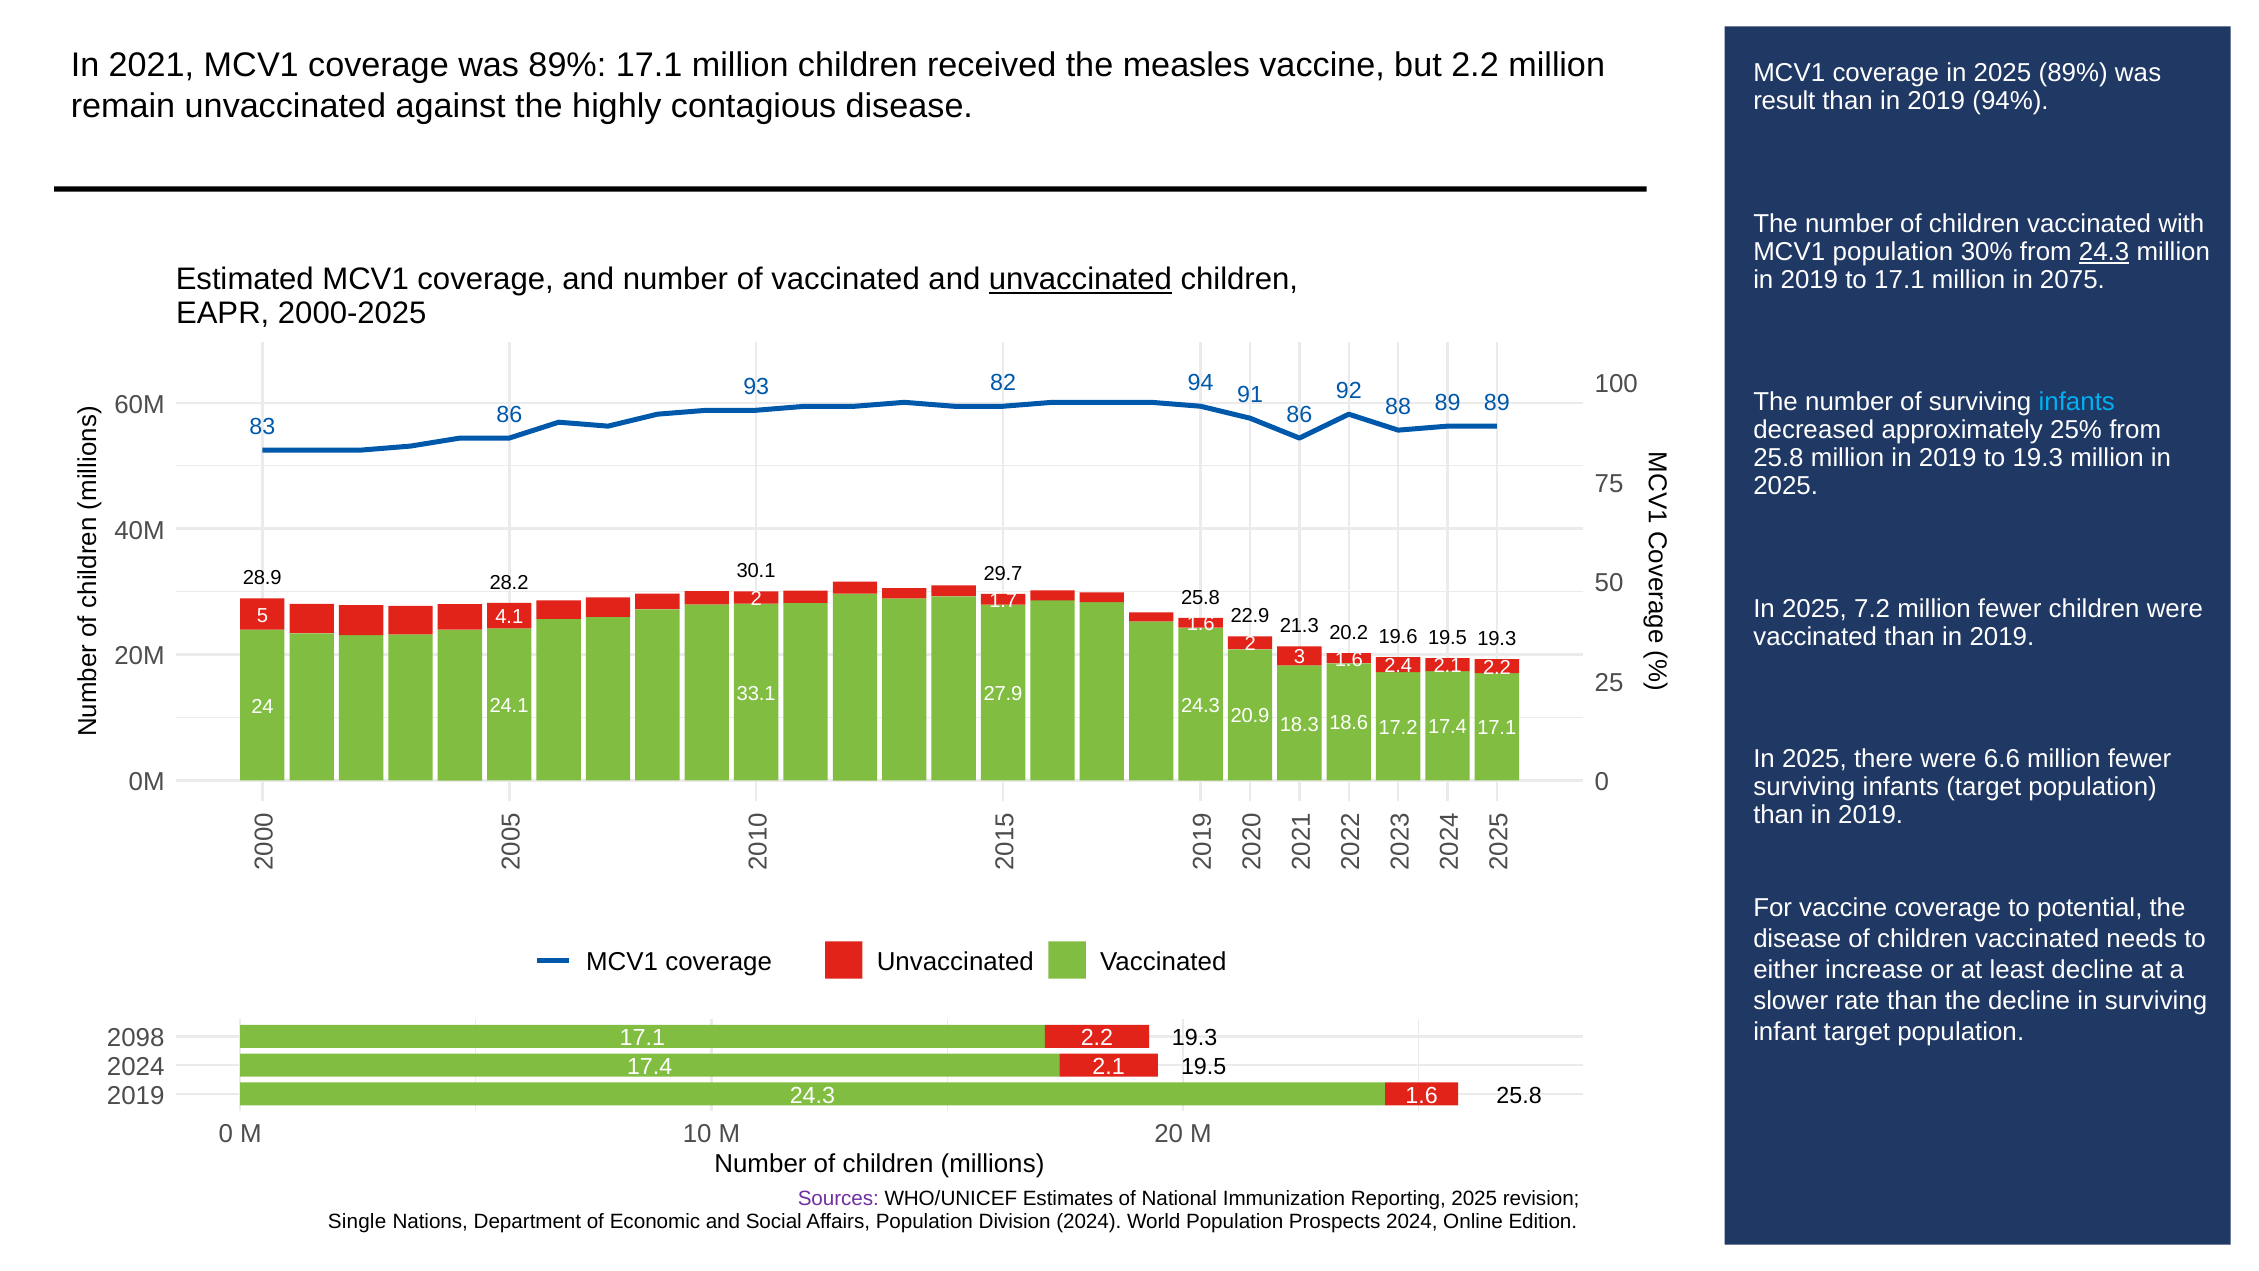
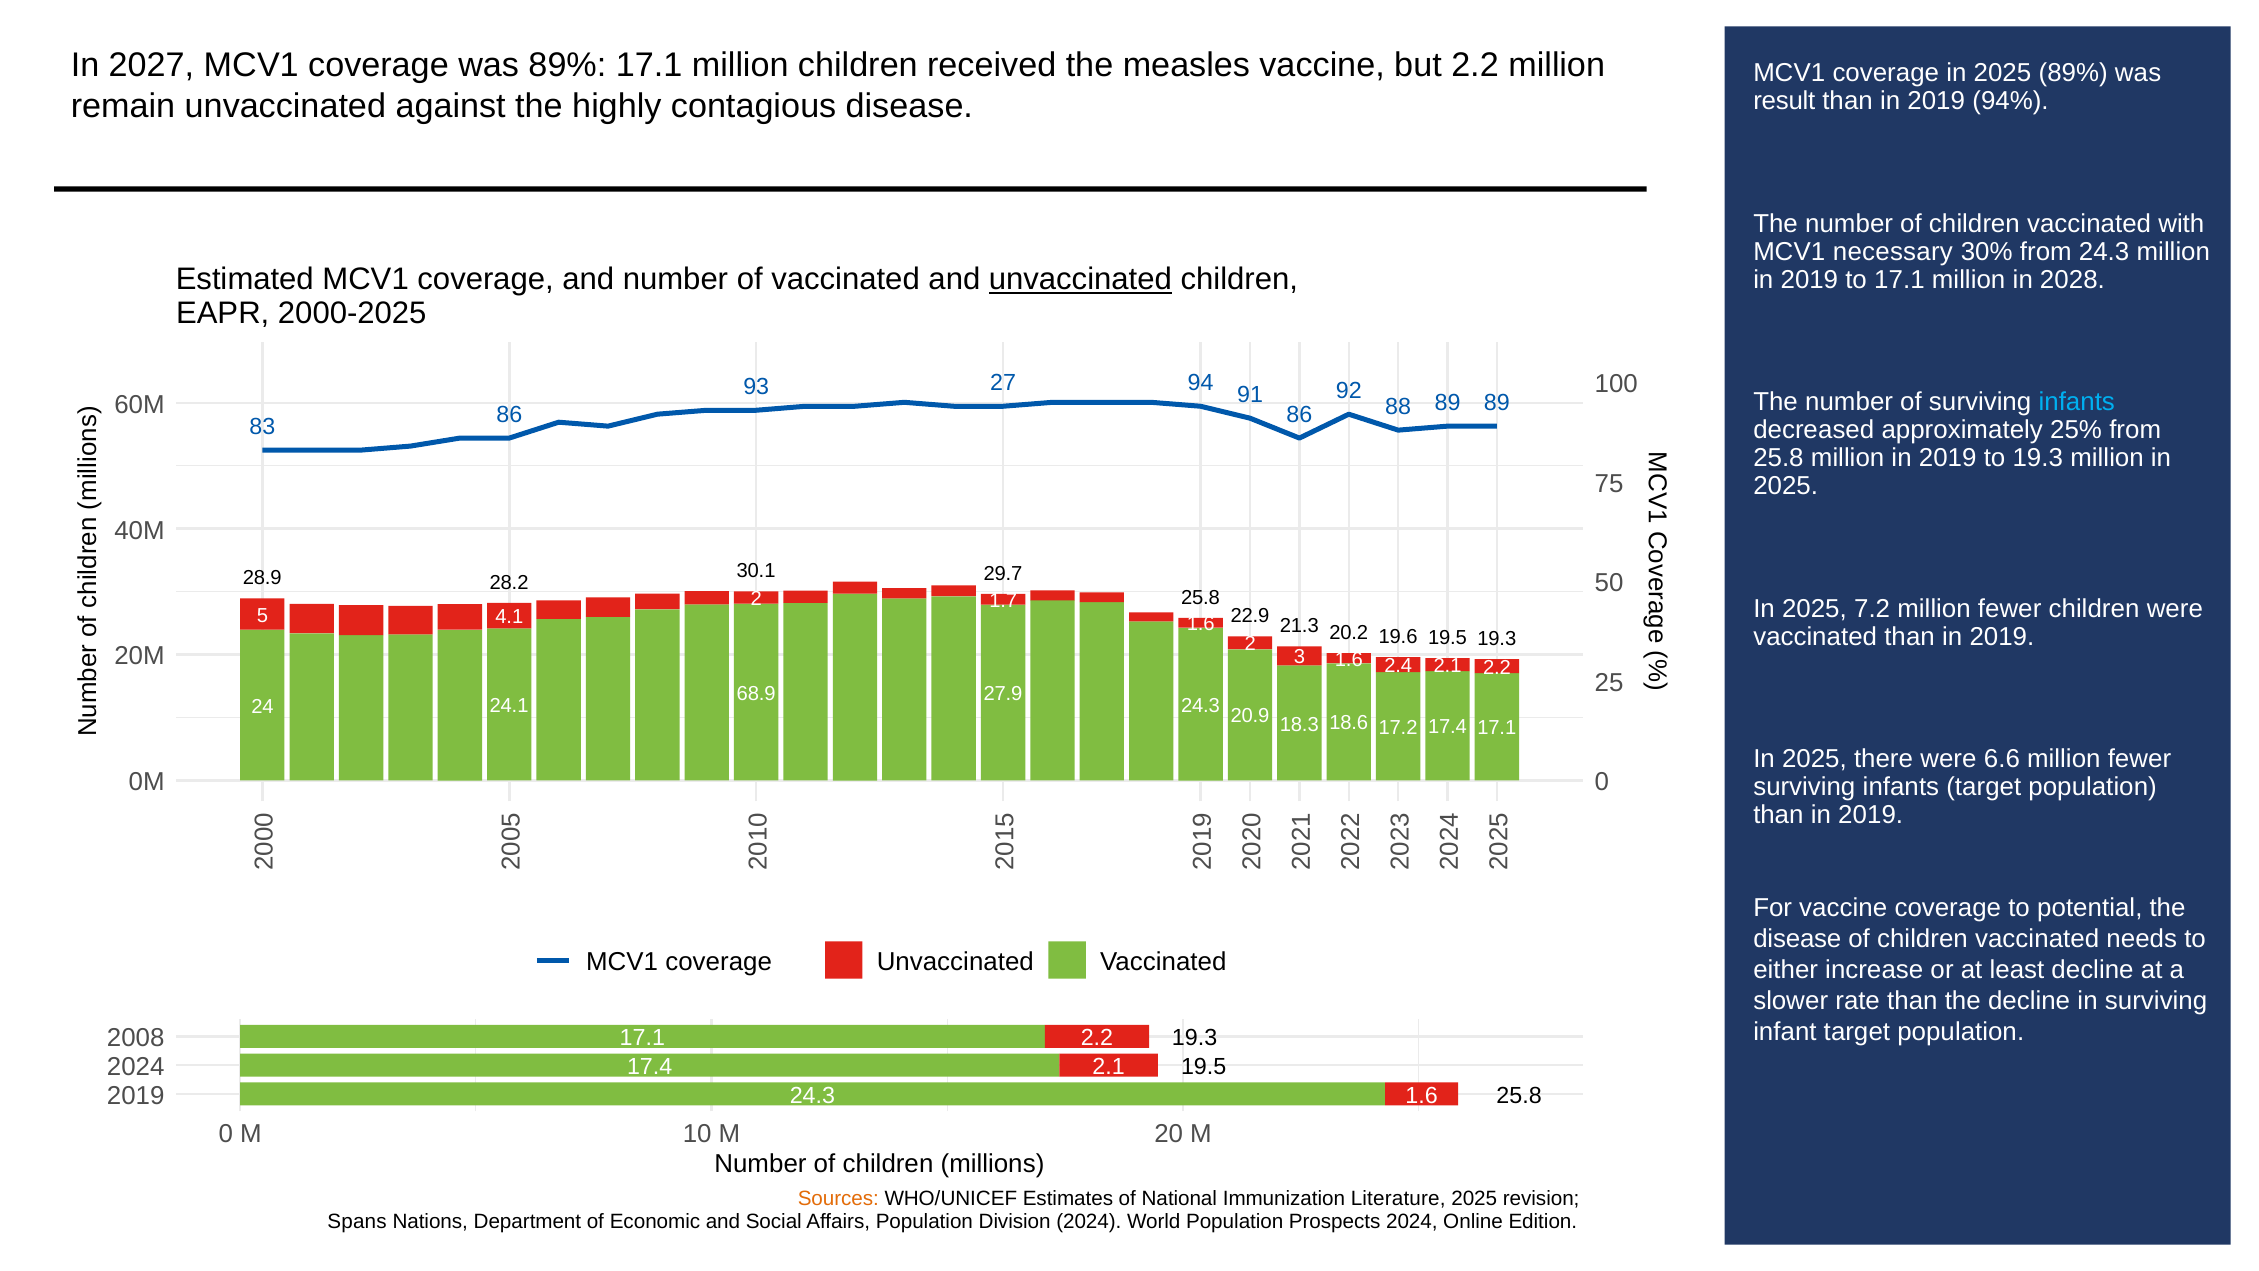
2021: 2021 -> 2027 (151, 65)
MCV1 population: population -> necessary (1893, 252)
24.3 underline: present -> none (2104, 252)
2075: 2075 -> 2028 (2072, 279)
82: 82 -> 27 (1003, 383)
33.1: 33.1 -> 68.9 (756, 693)
2098: 2098 -> 2008 (136, 1038)
Sources colour: purple -> orange (838, 1199)
Reporting: Reporting -> Literature (1398, 1199)
Single: Single -> Spans (357, 1221)
